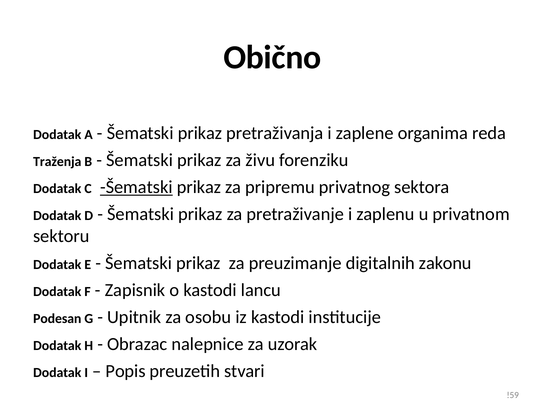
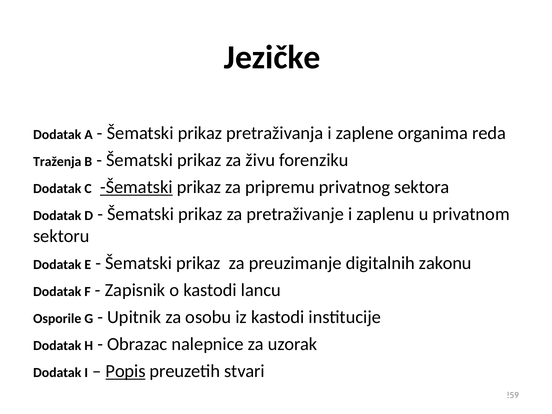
Obično: Obično -> Jezičke (272, 57)
Podesan: Podesan -> Osporile (57, 319)
Popis underline: none -> present (126, 371)
